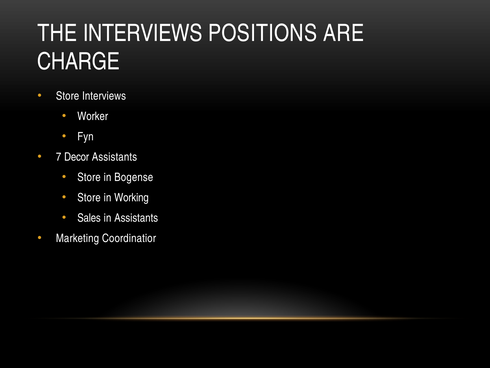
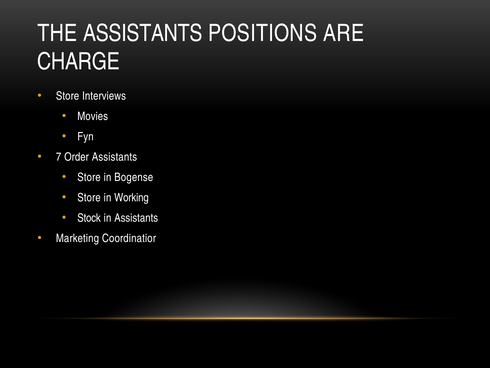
THE INTERVIEWS: INTERVIEWS -> ASSISTANTS (143, 33)
Worker: Worker -> Movies (93, 116)
Decor: Decor -> Order (77, 157)
Sales: Sales -> Stock (89, 218)
